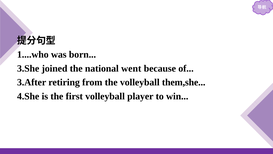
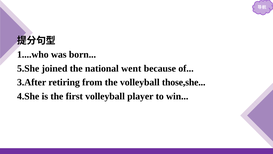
3.She: 3.She -> 5.She (28, 68)
them,she: them,she -> those,she (184, 82)
